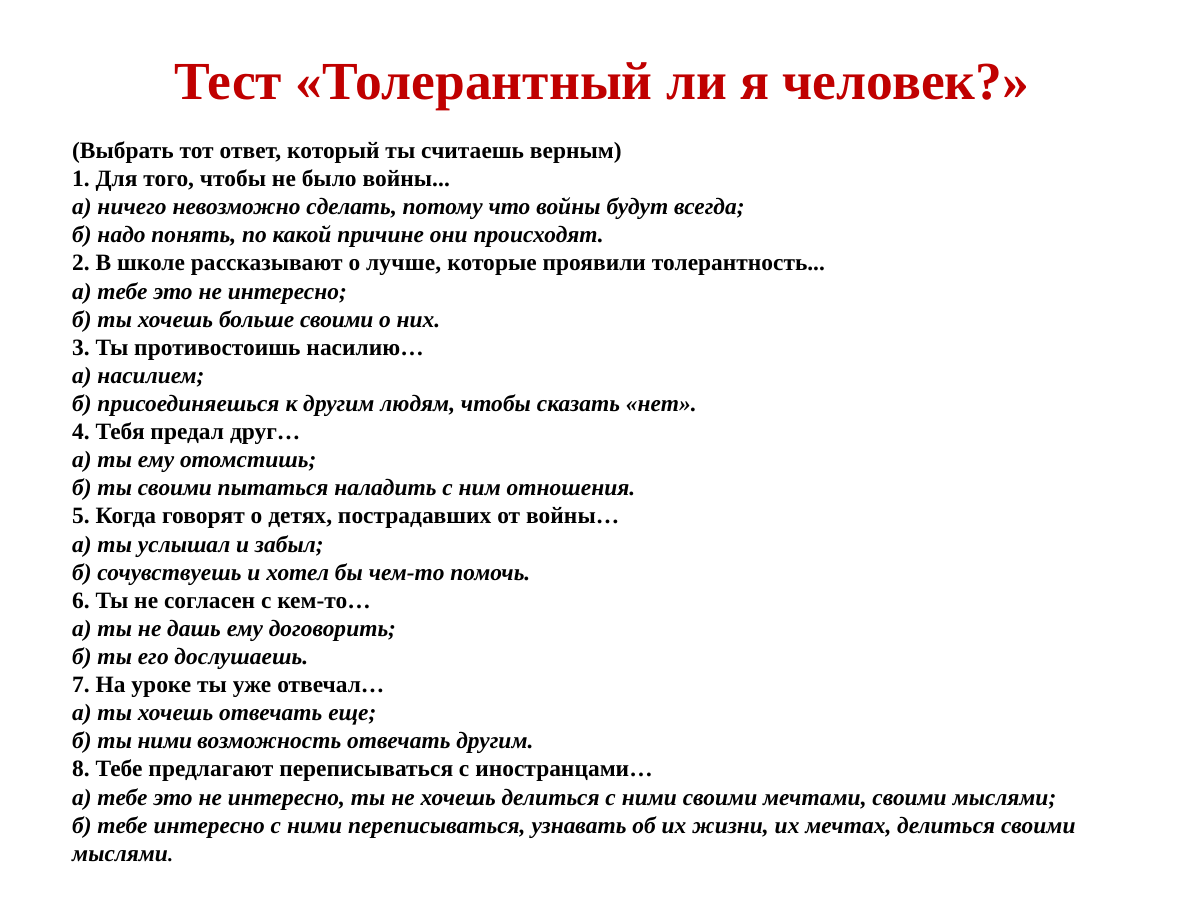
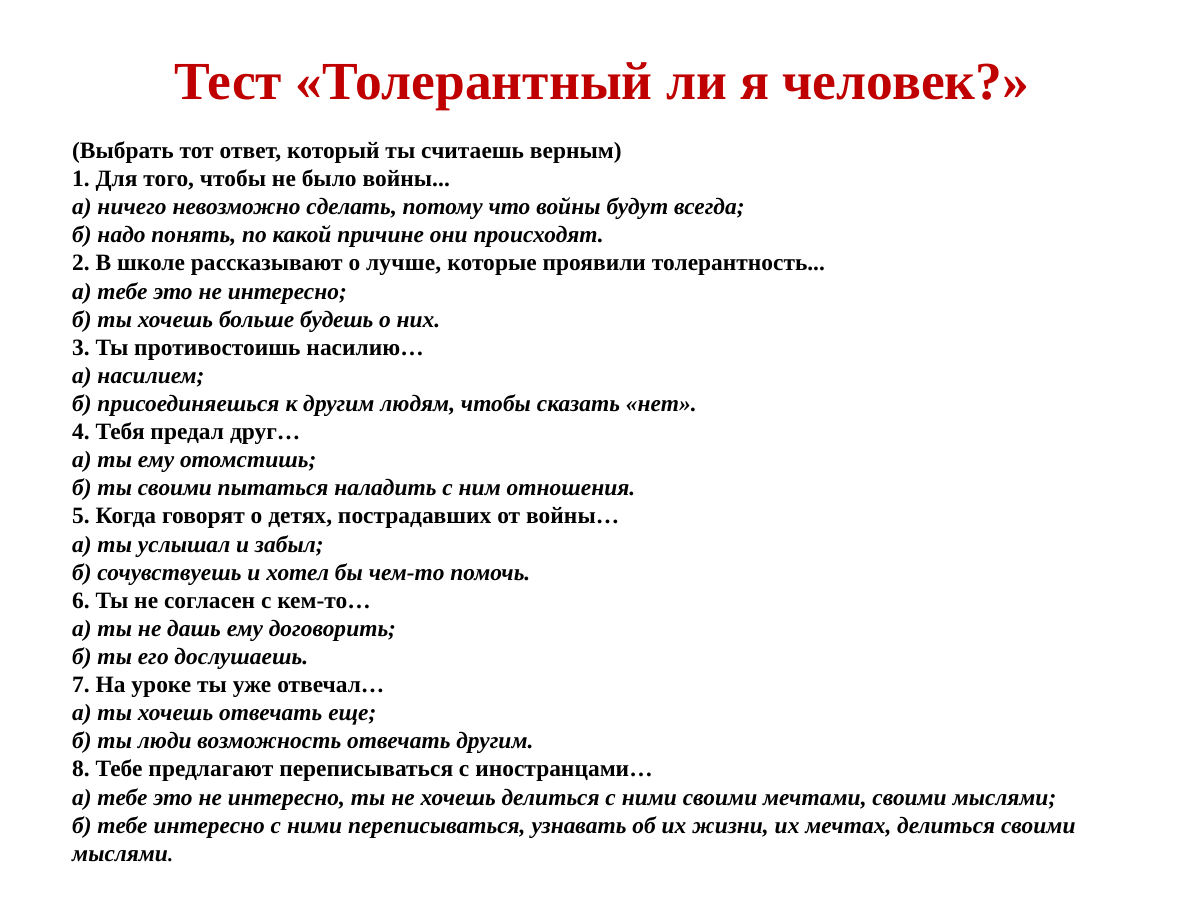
больше своими: своими -> будешь (337, 319)
ты ними: ними -> люди (165, 741)
